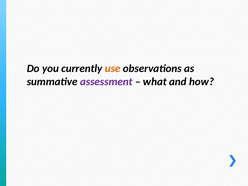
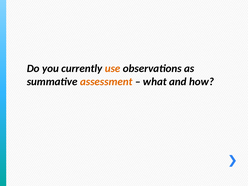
assessment colour: purple -> orange (106, 82)
